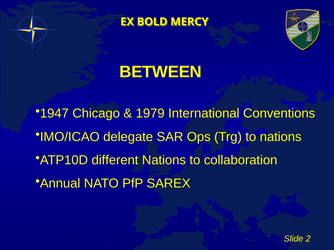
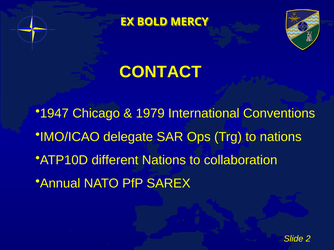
BETWEEN: BETWEEN -> CONTACT (160, 72)
